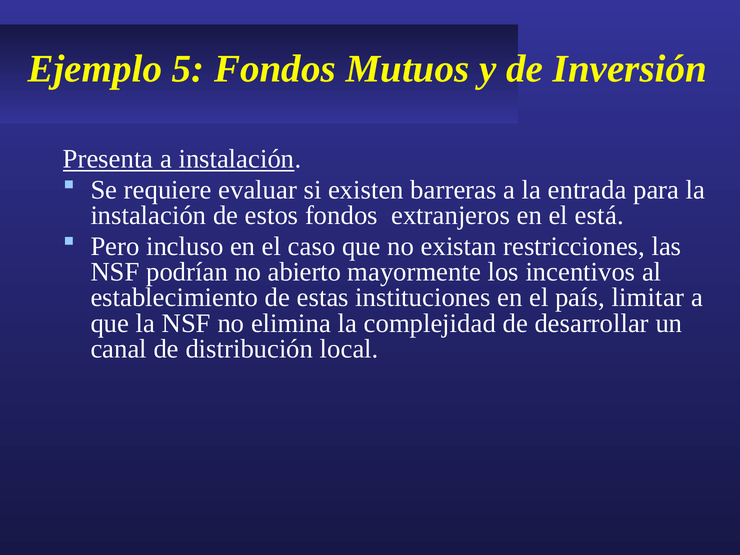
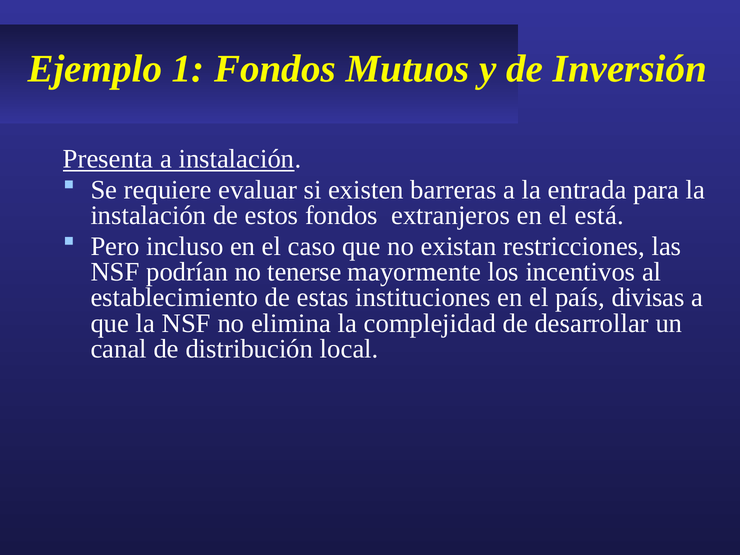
5: 5 -> 1 (188, 69)
abierto: abierto -> tenerse (304, 272)
limitar: limitar -> divisas (648, 298)
